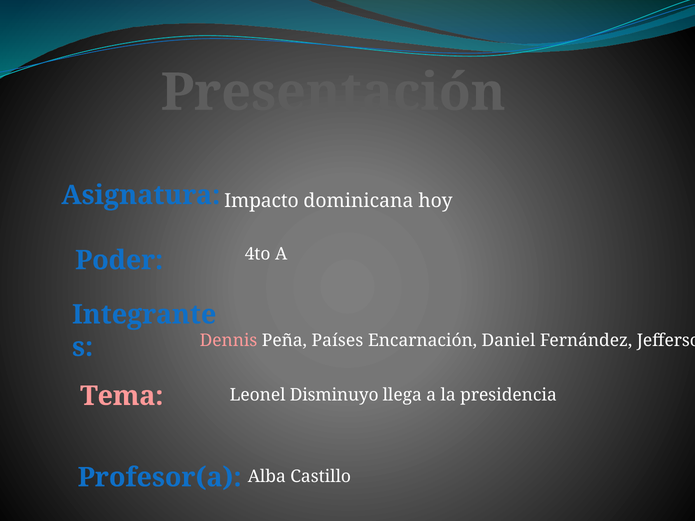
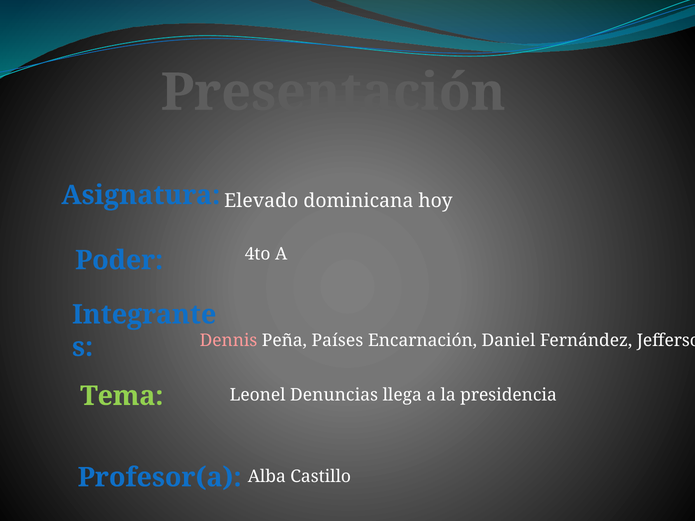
Impacto: Impacto -> Elevado (261, 201)
Tema colour: pink -> light green (122, 396)
Disminuyo: Disminuyo -> Denuncias (334, 395)
